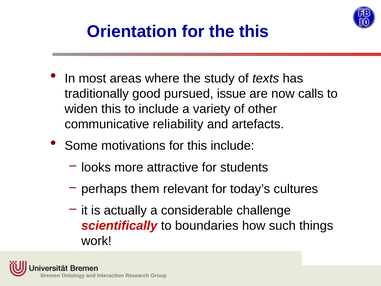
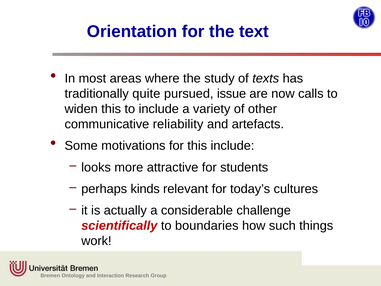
the this: this -> text (254, 32)
good: good -> quite (146, 94)
them: them -> kinds (145, 189)
